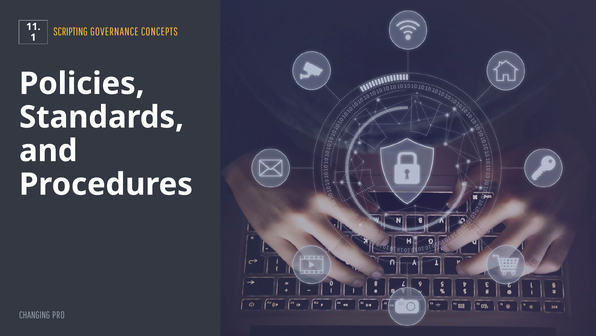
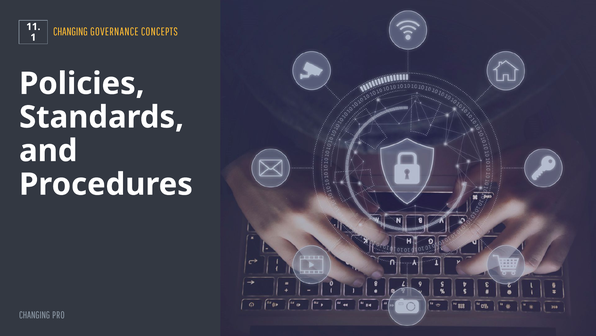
SCRIPTING: SCRIPTING -> CHANGING (70, 32)
